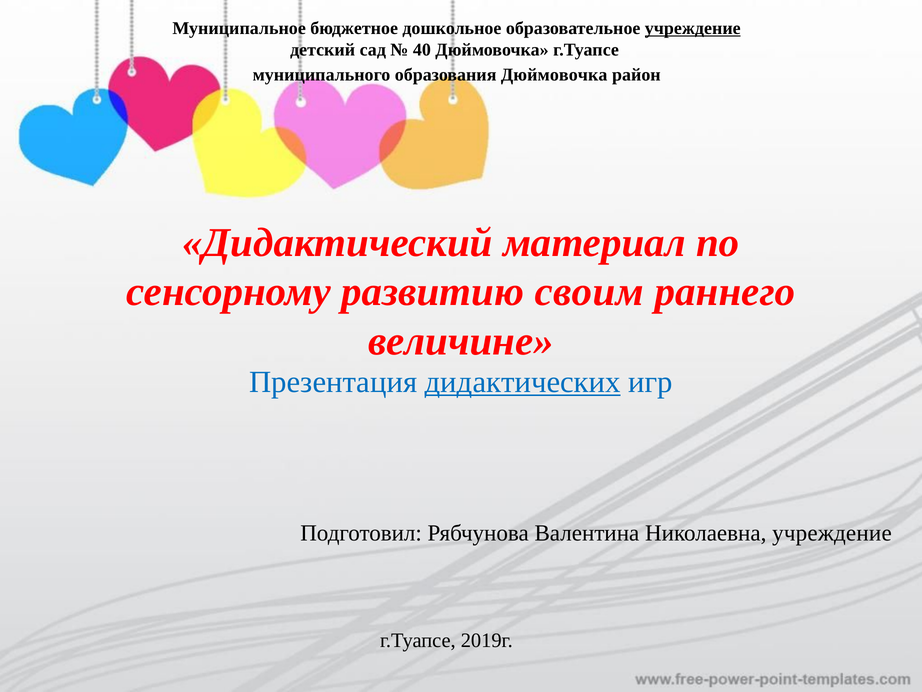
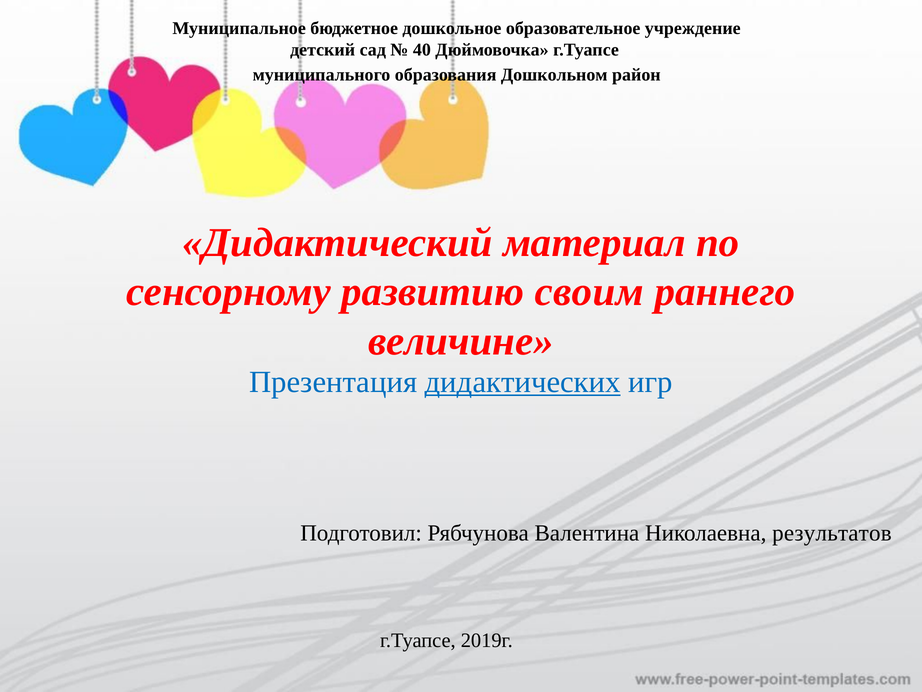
учреждение underline: present -> none (693, 28)
образования Дюймовочка: Дюймовочка -> Дошкольном (554, 75)
Николаевна учреждение: учреждение -> результатов (832, 533)
